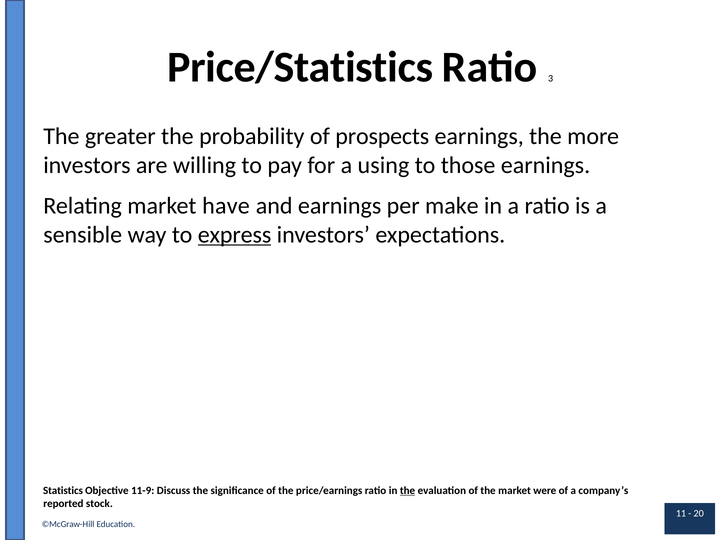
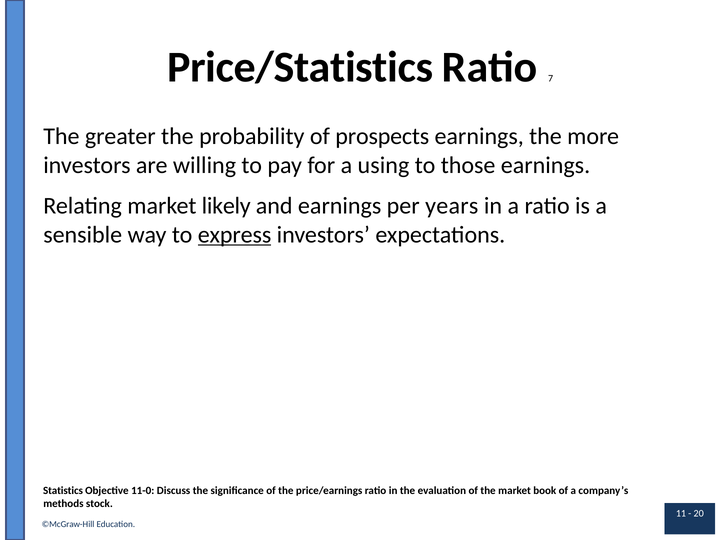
3: 3 -> 7 (551, 79)
have: have -> likely (226, 206)
make: make -> years (452, 206)
11-9: 11-9 -> 11-0 (143, 491)
the underline: present -> none (408, 491)
were: were -> book (545, 491)
reported: reported -> methods (63, 504)
